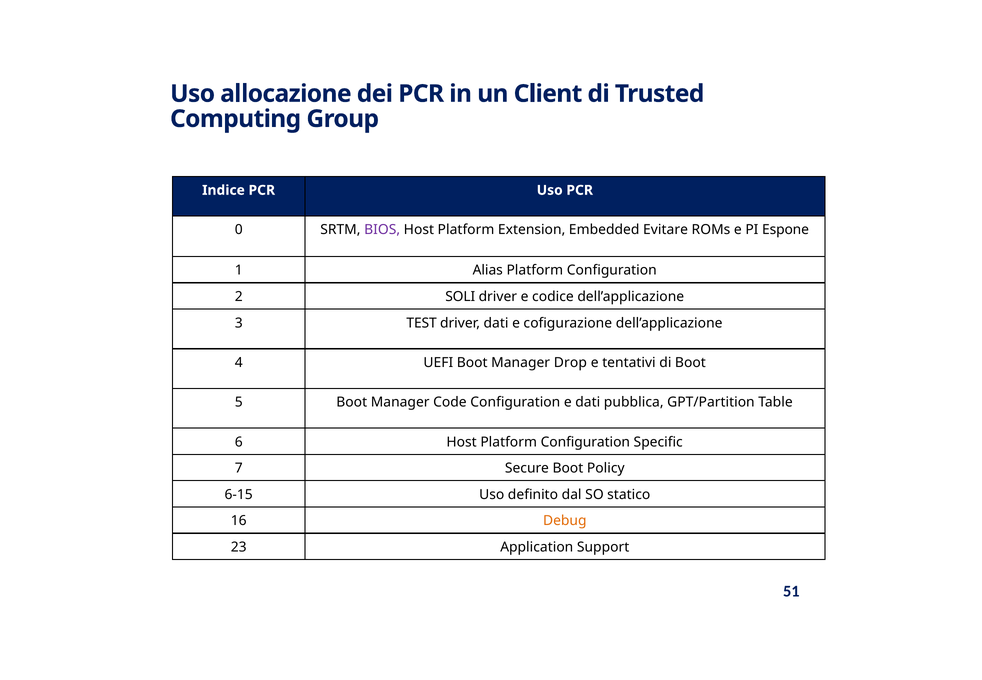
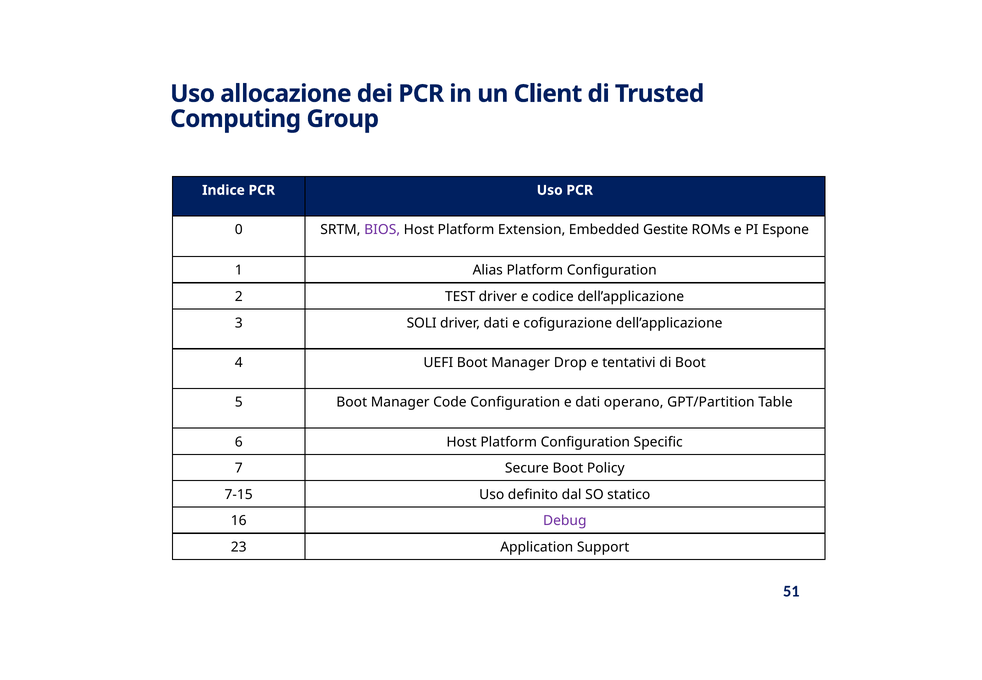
Evitare: Evitare -> Gestite (666, 230)
SOLI: SOLI -> TEST (460, 297)
TEST: TEST -> SOLI (422, 323)
pubblica: pubblica -> operano (634, 402)
6-15: 6-15 -> 7-15 (239, 494)
Debug colour: orange -> purple (565, 521)
